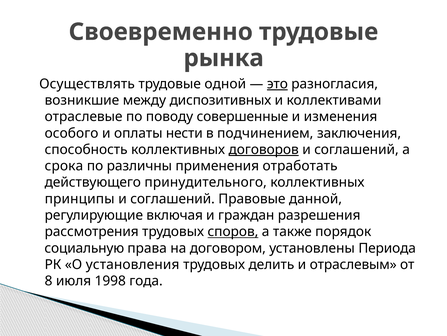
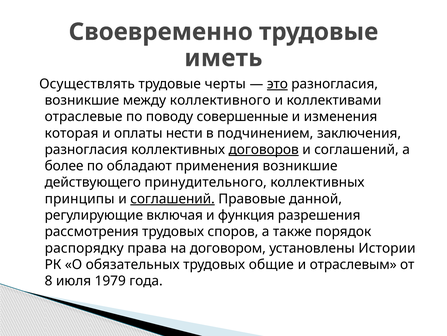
рынка: рынка -> иметь (223, 58)
одной: одной -> черты (225, 84)
диспозитивных: диспозитивных -> коллективного (220, 100)
особого: особого -> которая (72, 133)
способность: способность -> разногласия (86, 149)
срока: срока -> более (64, 166)
различны: различны -> обладают (139, 166)
применения отработать: отработать -> возникшие (300, 166)
соглашений underline: none -> present (173, 198)
граждан: граждан -> функция (246, 215)
споров underline: present -> none (233, 231)
социальную: социальную -> распорядку (84, 248)
Периода: Периода -> Истории (387, 248)
установления: установления -> обязательных (133, 264)
делить: делить -> общие (271, 264)
1998: 1998 -> 1979 (110, 280)
